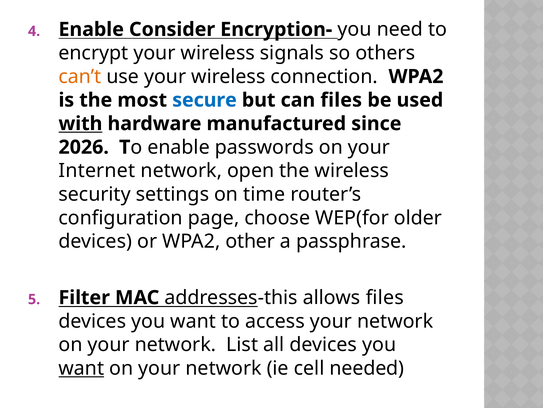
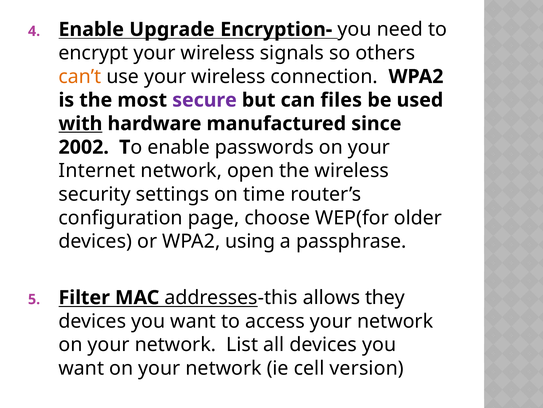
Consider: Consider -> Upgrade (172, 29)
secure colour: blue -> purple (205, 100)
2026: 2026 -> 2002 (84, 147)
other: other -> using (250, 241)
allows files: files -> they (385, 297)
want underline: present -> none (81, 368)
needed: needed -> version (367, 368)
